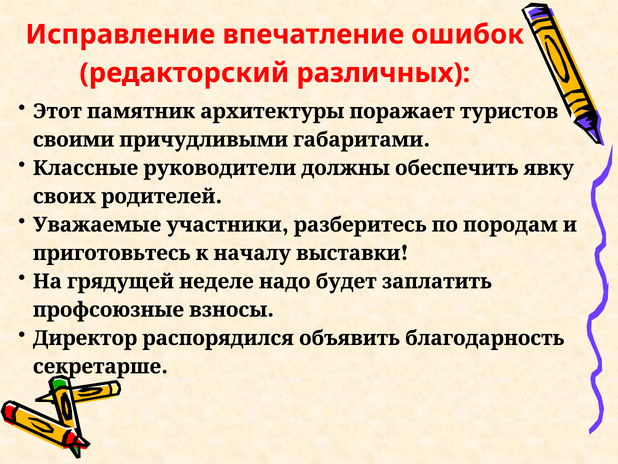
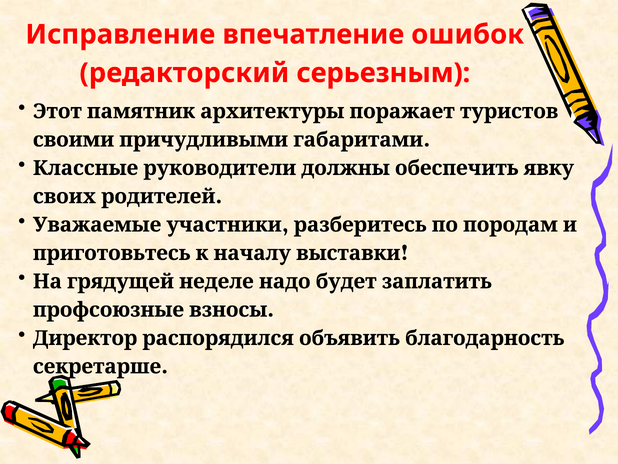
различных: различных -> серьезным (383, 73)
